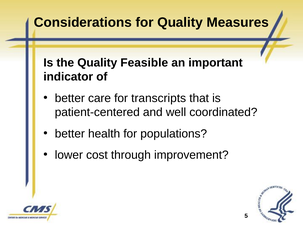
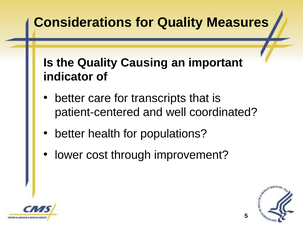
Feasible: Feasible -> Causing (144, 62)
